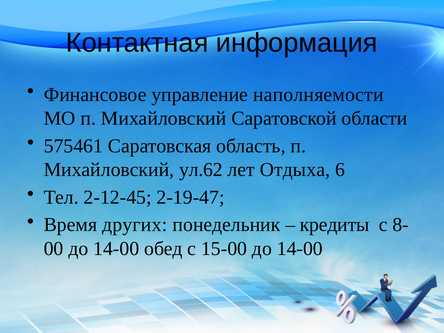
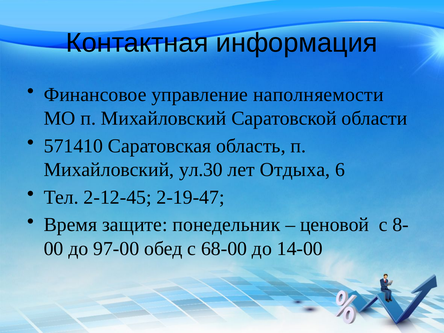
575461: 575461 -> 571410 (73, 146)
ул.62: ул.62 -> ул.30 (201, 170)
других: других -> защите (135, 225)
кредиты: кредиты -> ценовой (335, 225)
14-00: 14-00 -> 97-00 (116, 248)
15-00: 15-00 -> 68-00 (224, 248)
